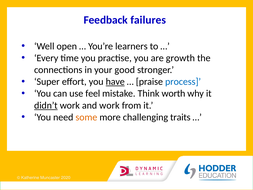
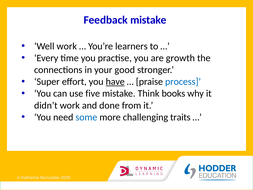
Feedback failures: failures -> mistake (148, 20)
Well open: open -> work (67, 46)
feel: feel -> five (93, 93)
worth: worth -> books (173, 93)
didn’t underline: present -> none (46, 105)
and work: work -> done (109, 105)
some colour: orange -> blue (86, 117)
